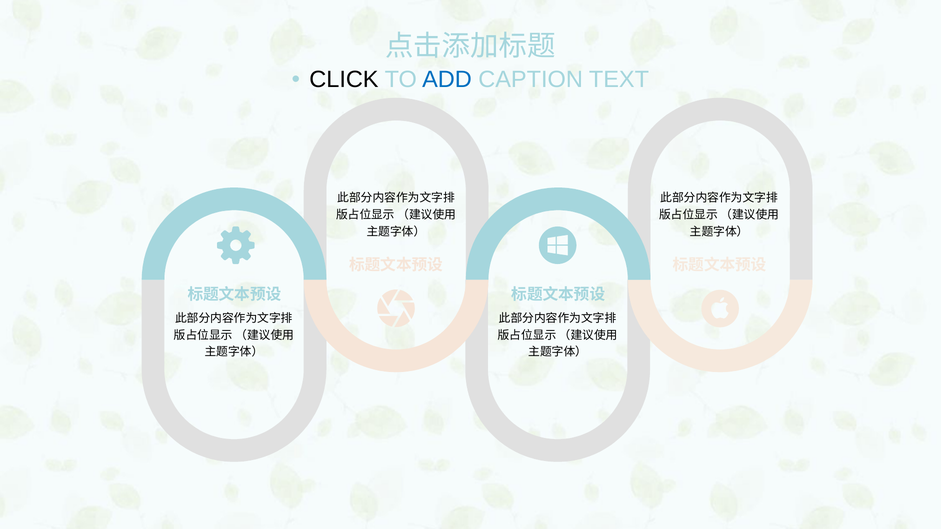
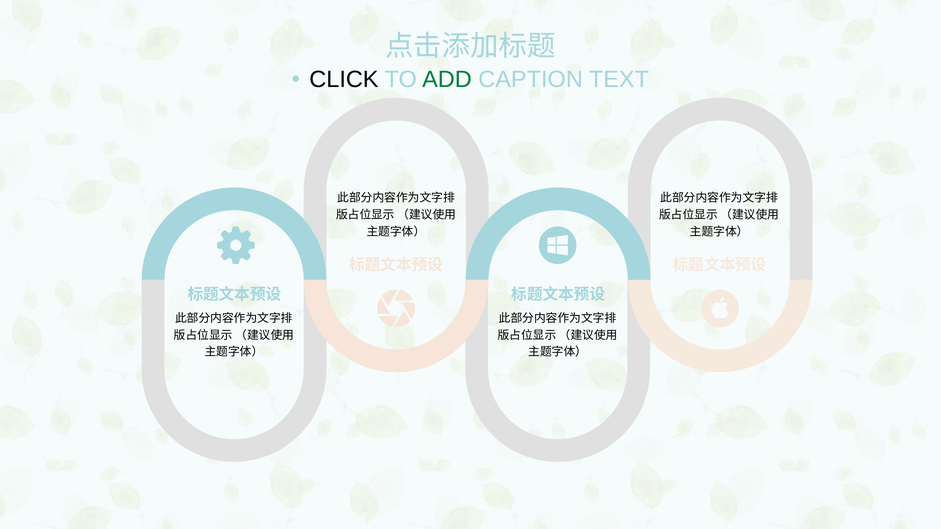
ADD colour: blue -> green (447, 80)
